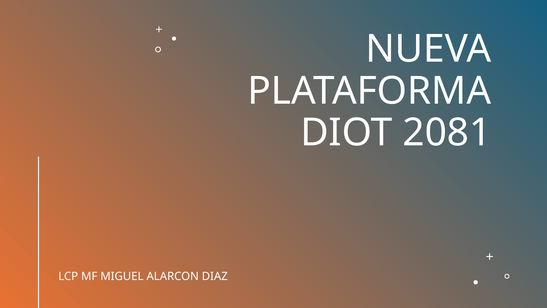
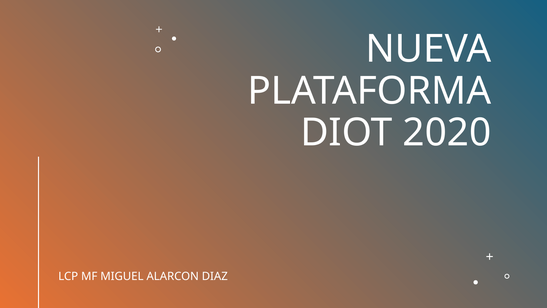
2081: 2081 -> 2020 (447, 133)
